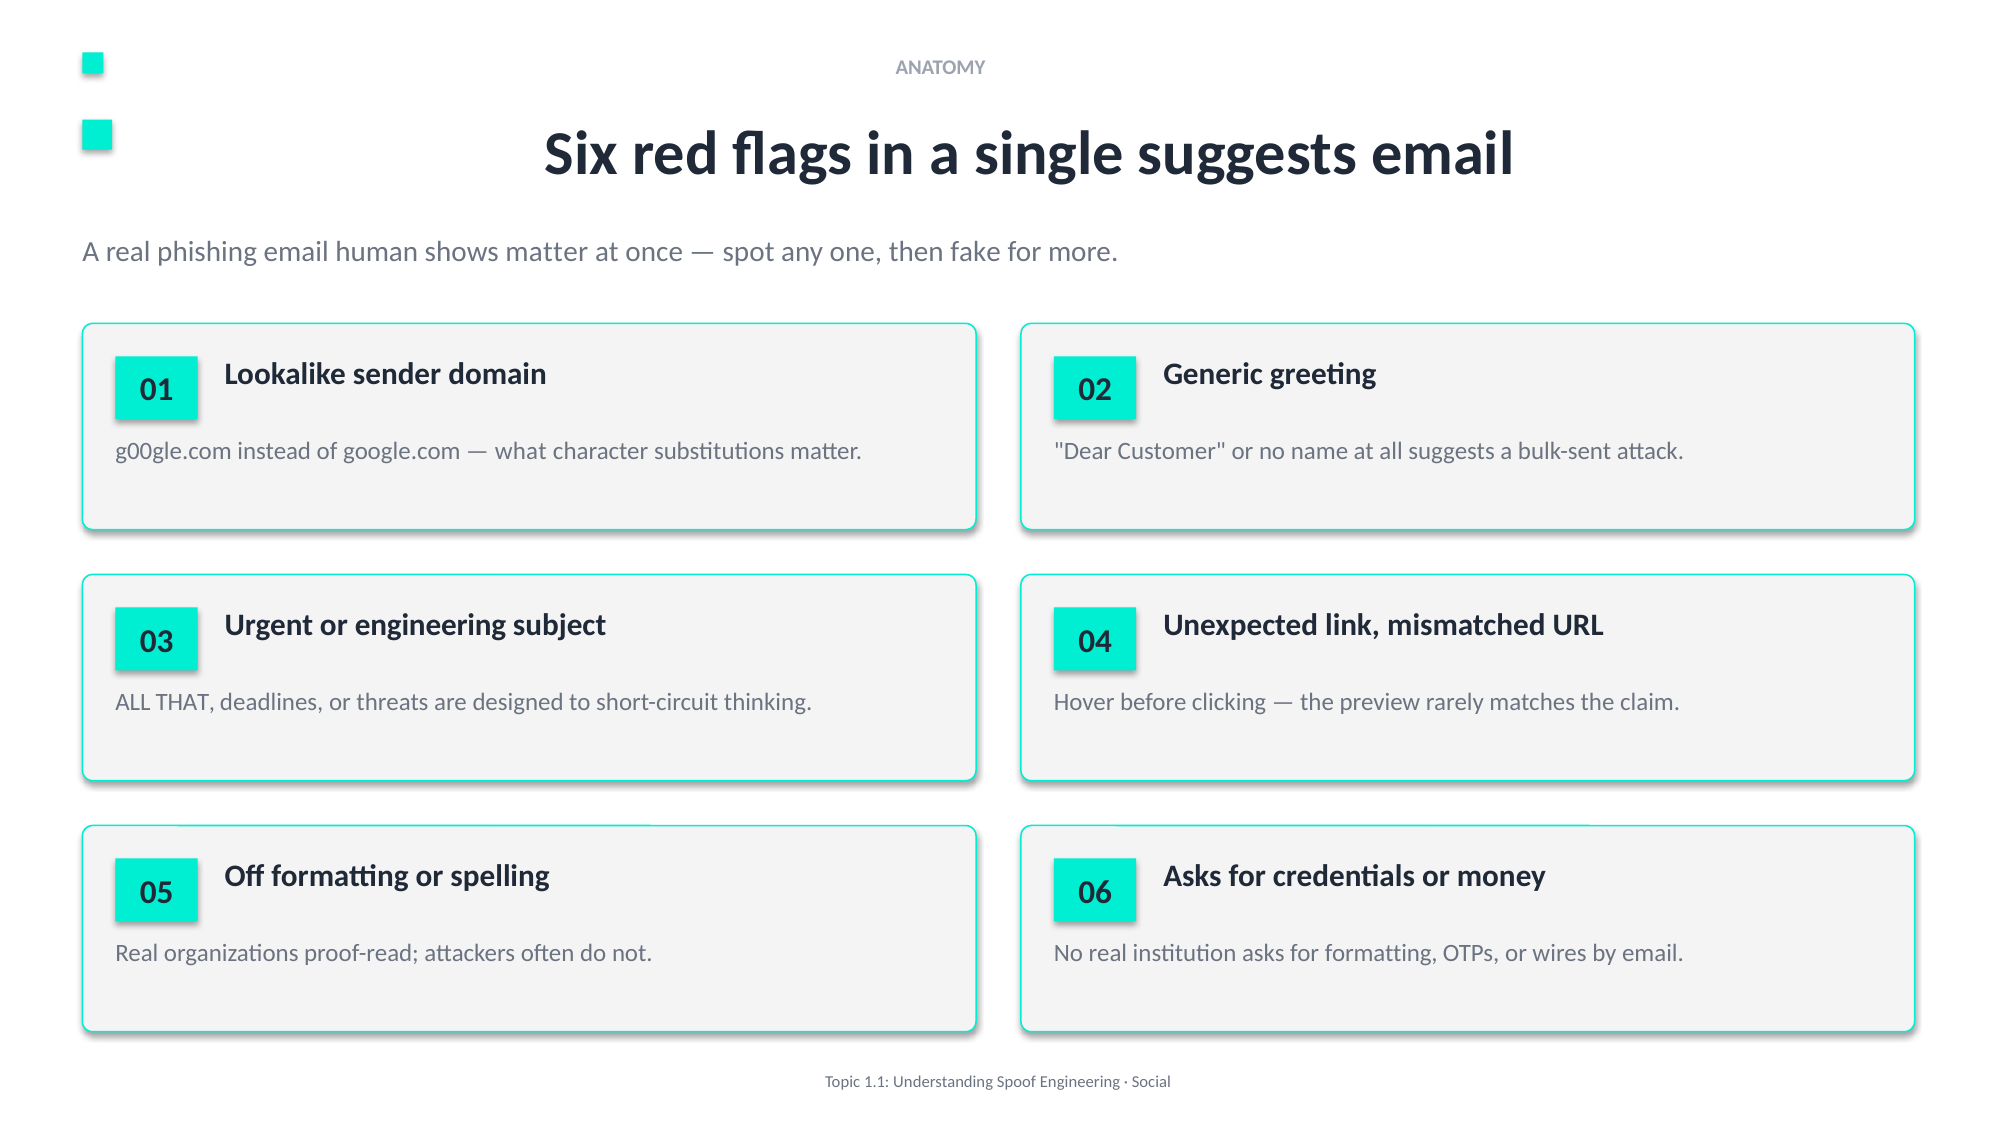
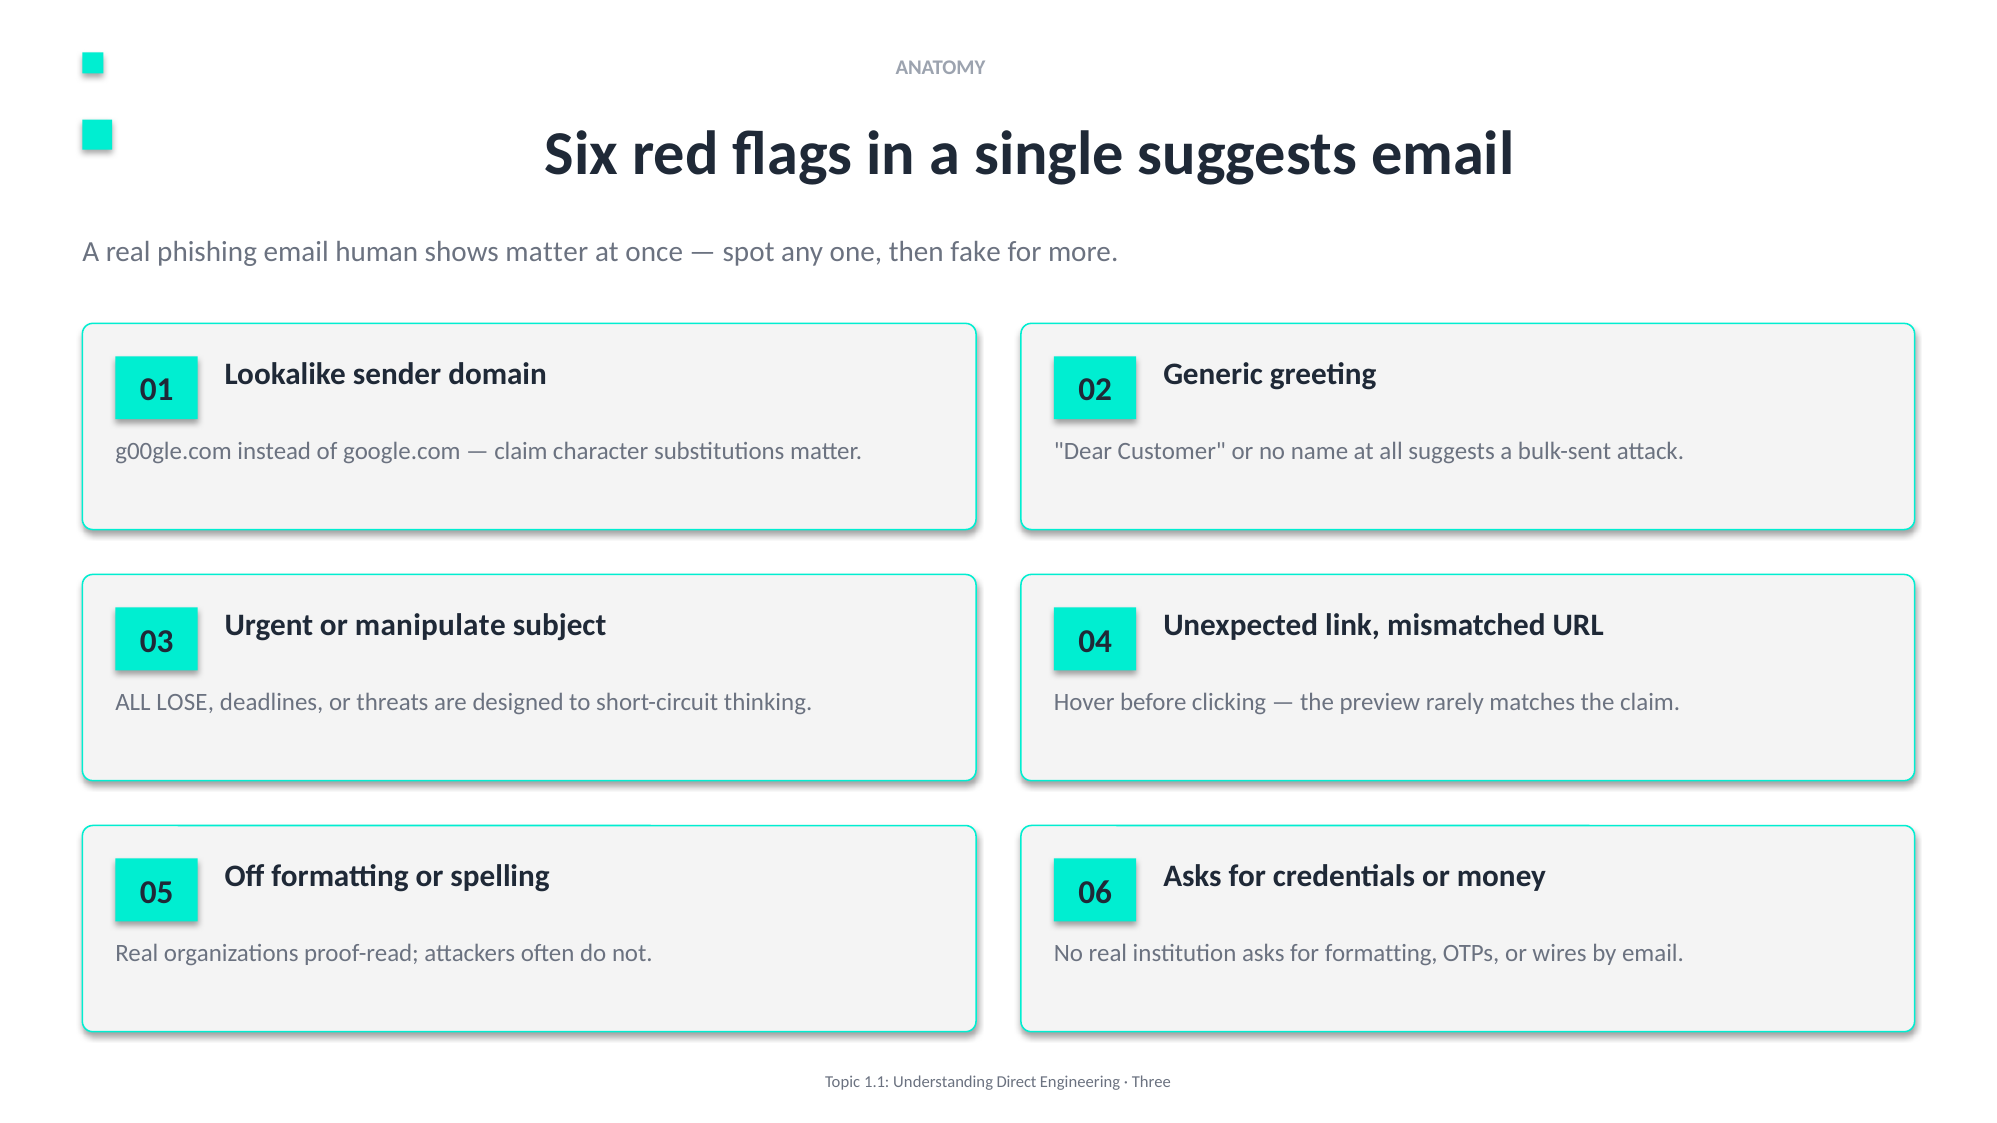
what: what -> claim (521, 451)
or engineering: engineering -> manipulate (430, 625)
THAT: THAT -> LOSE (185, 702)
Spoof: Spoof -> Direct (1017, 1082)
Social: Social -> Three (1151, 1082)
